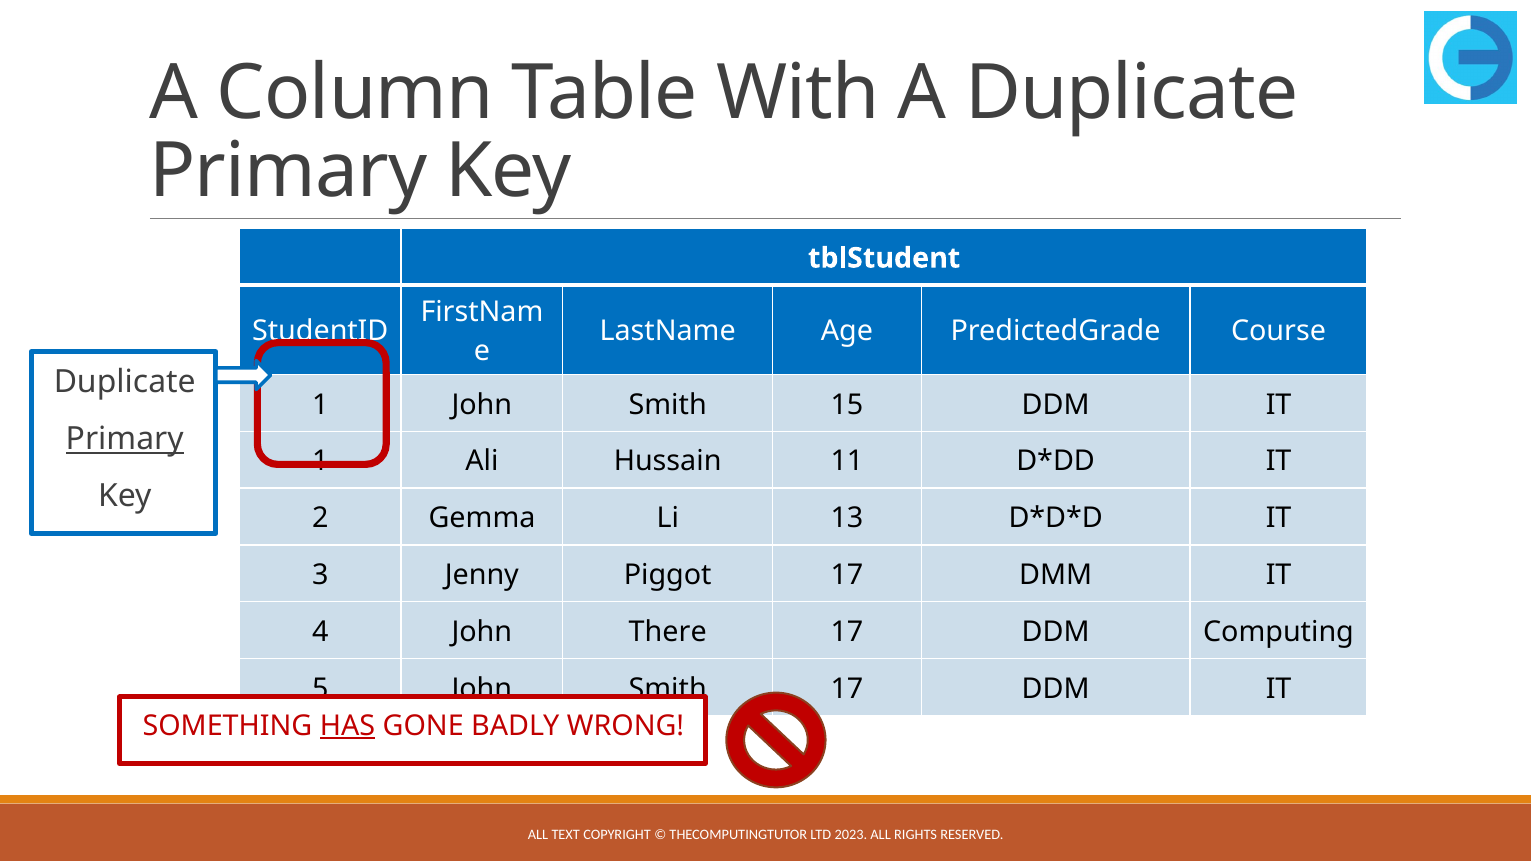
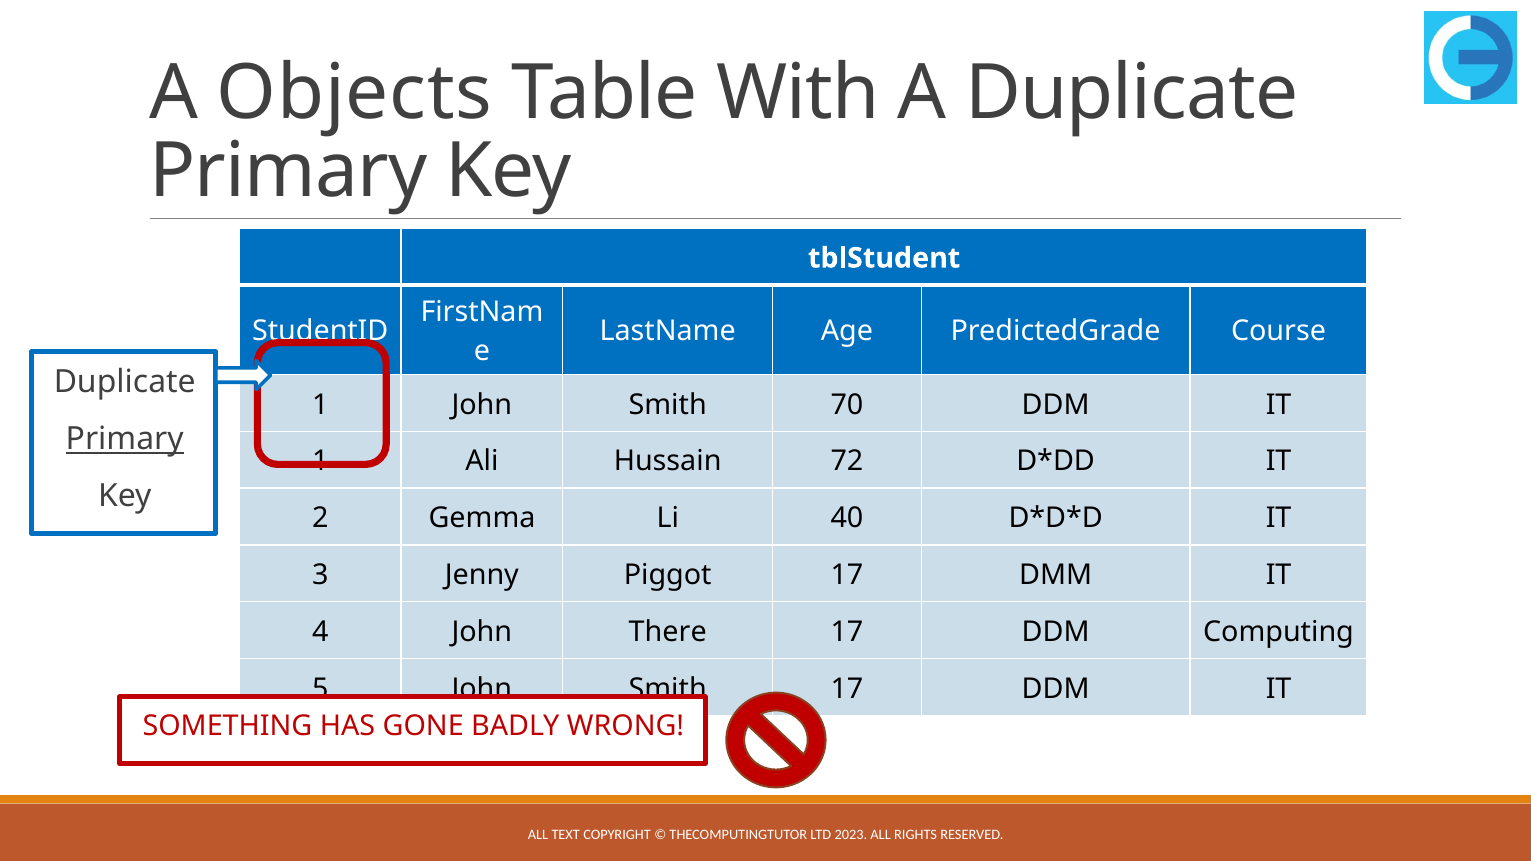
Column: Column -> Objects (355, 93)
15: 15 -> 70 (847, 405)
11: 11 -> 72 (847, 461)
13: 13 -> 40 (847, 518)
HAS underline: present -> none (347, 726)
